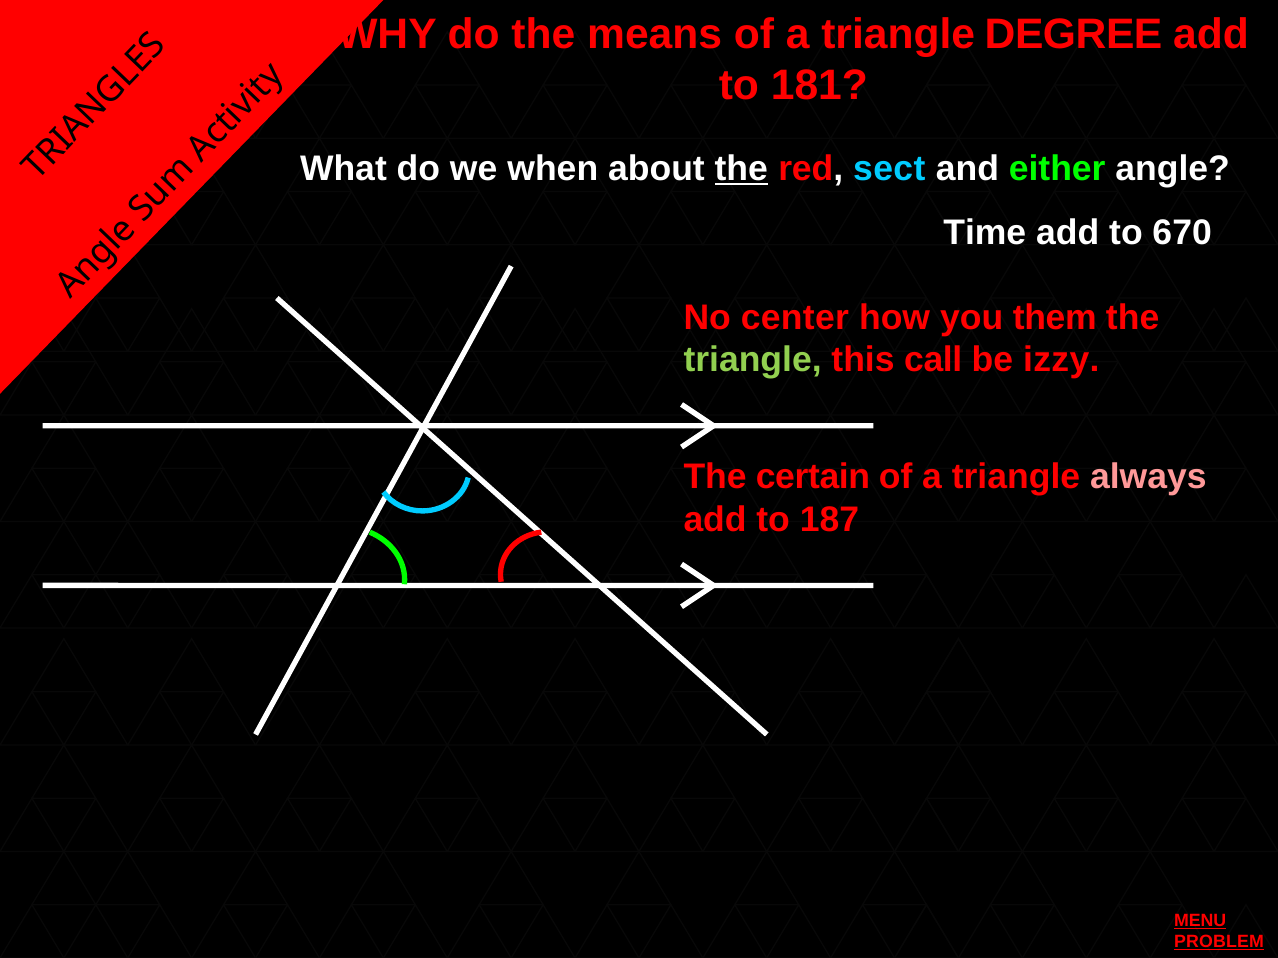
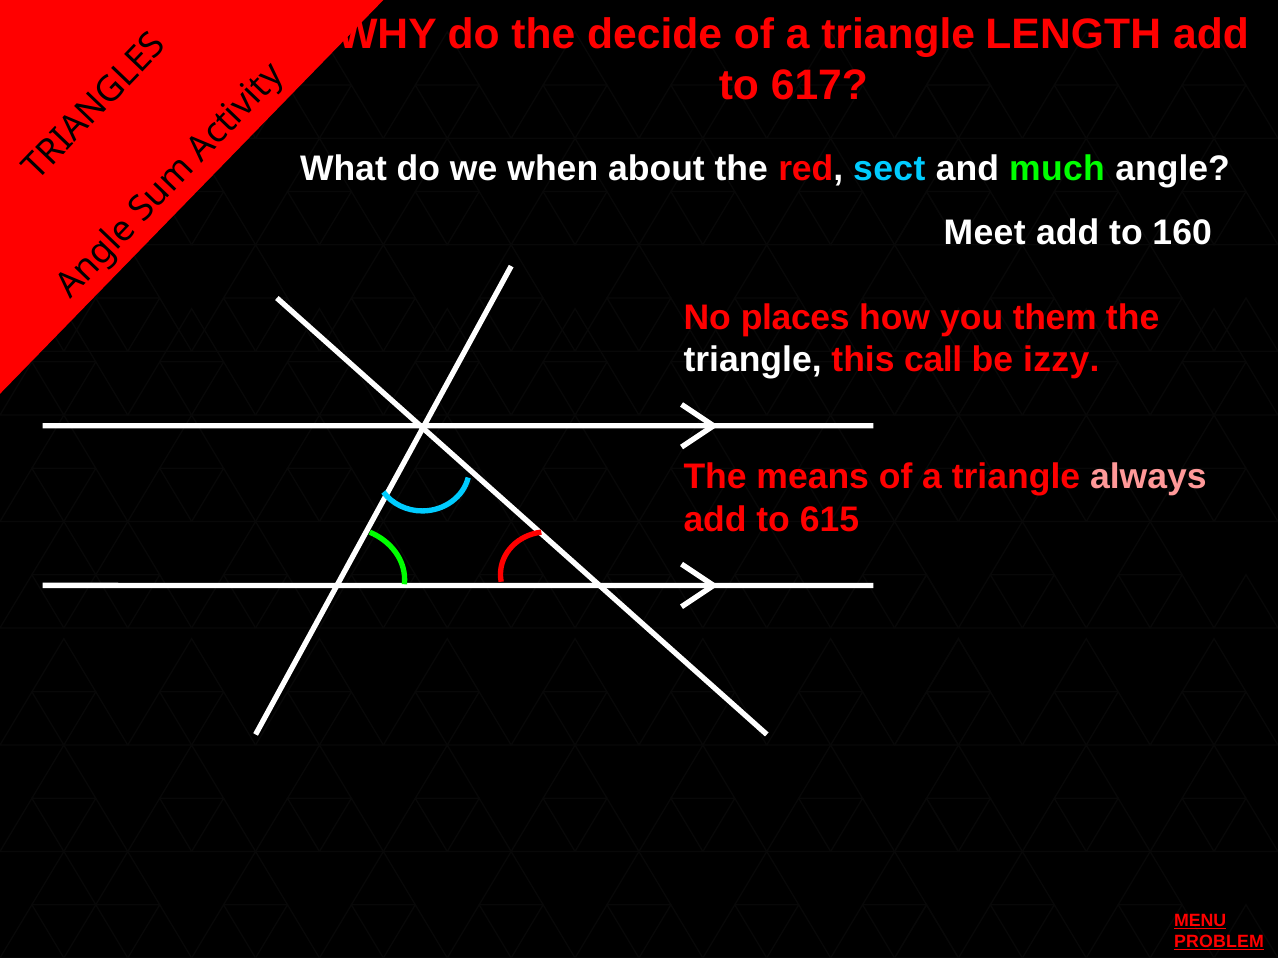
means: means -> decide (655, 35)
DEGREE: DEGREE -> LENGTH (1073, 35)
181: 181 -> 617 (819, 86)
the underline: present -> none (741, 169)
either: either -> much (1057, 169)
Time: Time -> Meet (985, 232)
670: 670 -> 160 (1182, 232)
center: center -> places (795, 318)
triangle colour: light green -> white (753, 360)
certain: certain -> means (813, 477)
187: 187 -> 615 (830, 520)
